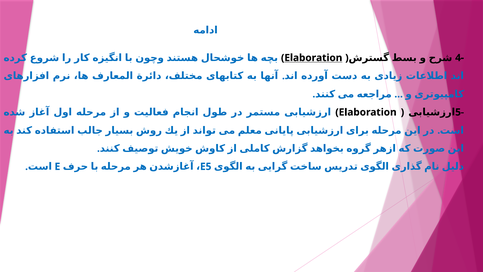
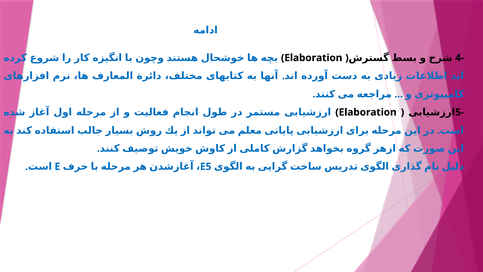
Elaboration underline: present -> none (313, 58)
